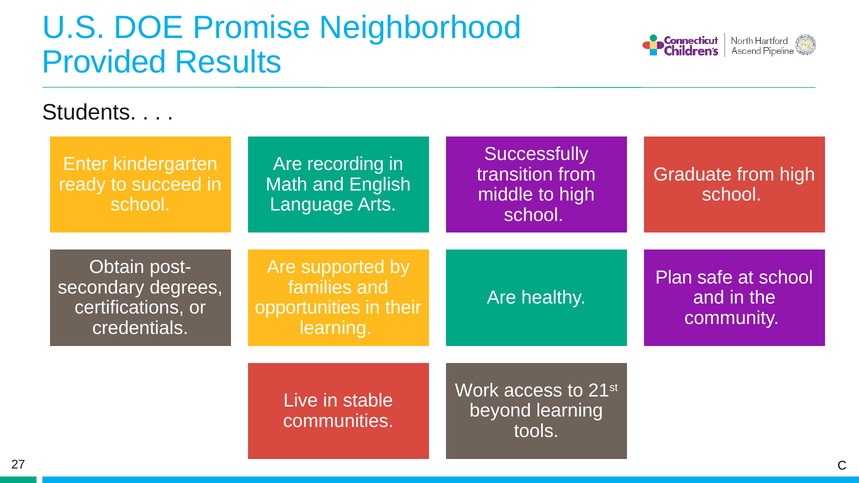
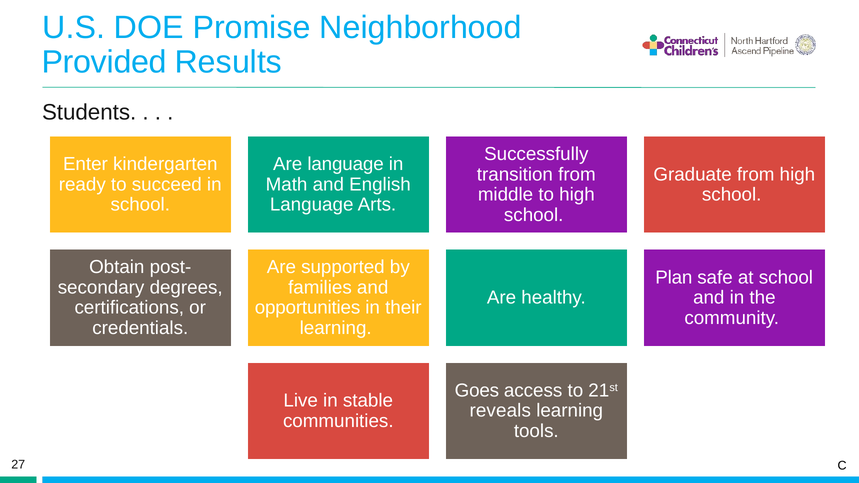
Are recording: recording -> language (346, 164)
Work: Work -> Goes (477, 391)
beyond: beyond -> reveals (500, 411)
